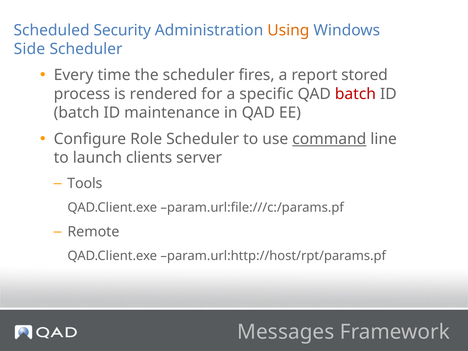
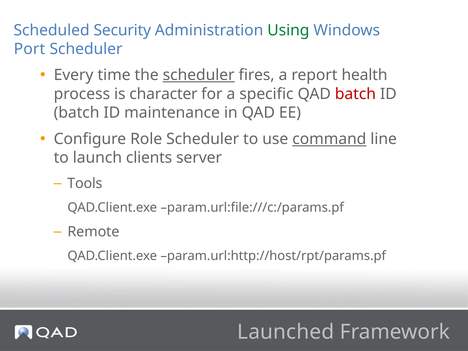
Using colour: orange -> green (288, 30)
Side: Side -> Port (29, 49)
scheduler underline: none -> present (199, 75)
stored: stored -> health (365, 75)
rendered: rendered -> character (163, 94)
Messages: Messages -> Launched (286, 332)
